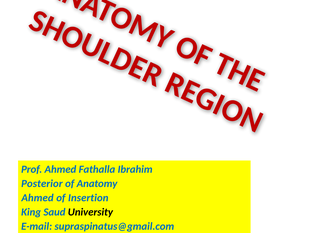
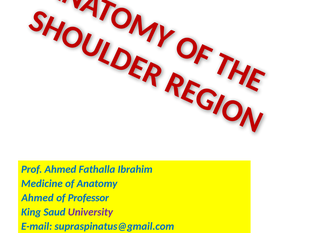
Posterior: Posterior -> Medicine (42, 183)
Insertion: Insertion -> Professor (88, 197)
University colour: black -> purple (90, 212)
